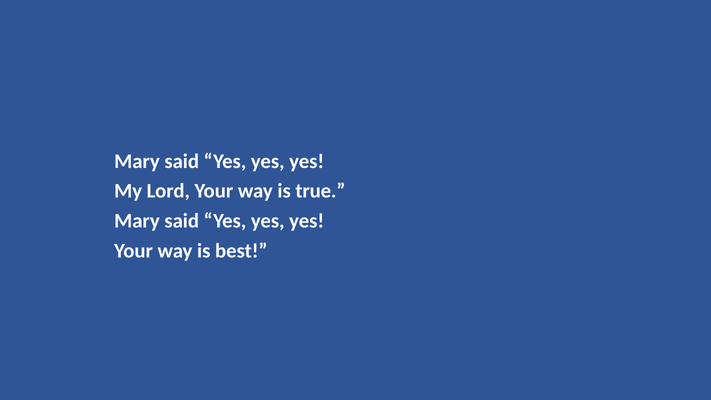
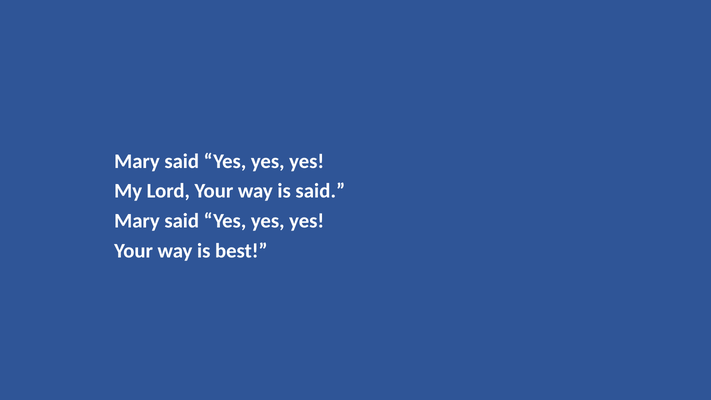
is true: true -> said (320, 191)
